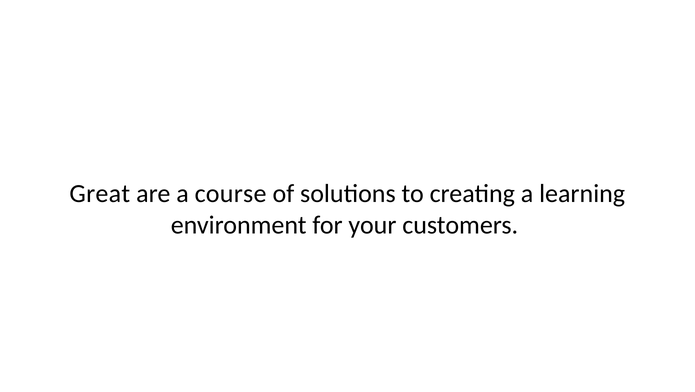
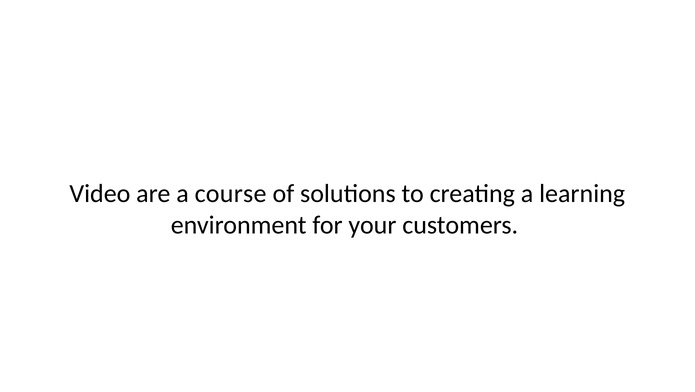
Great: Great -> Video (100, 193)
